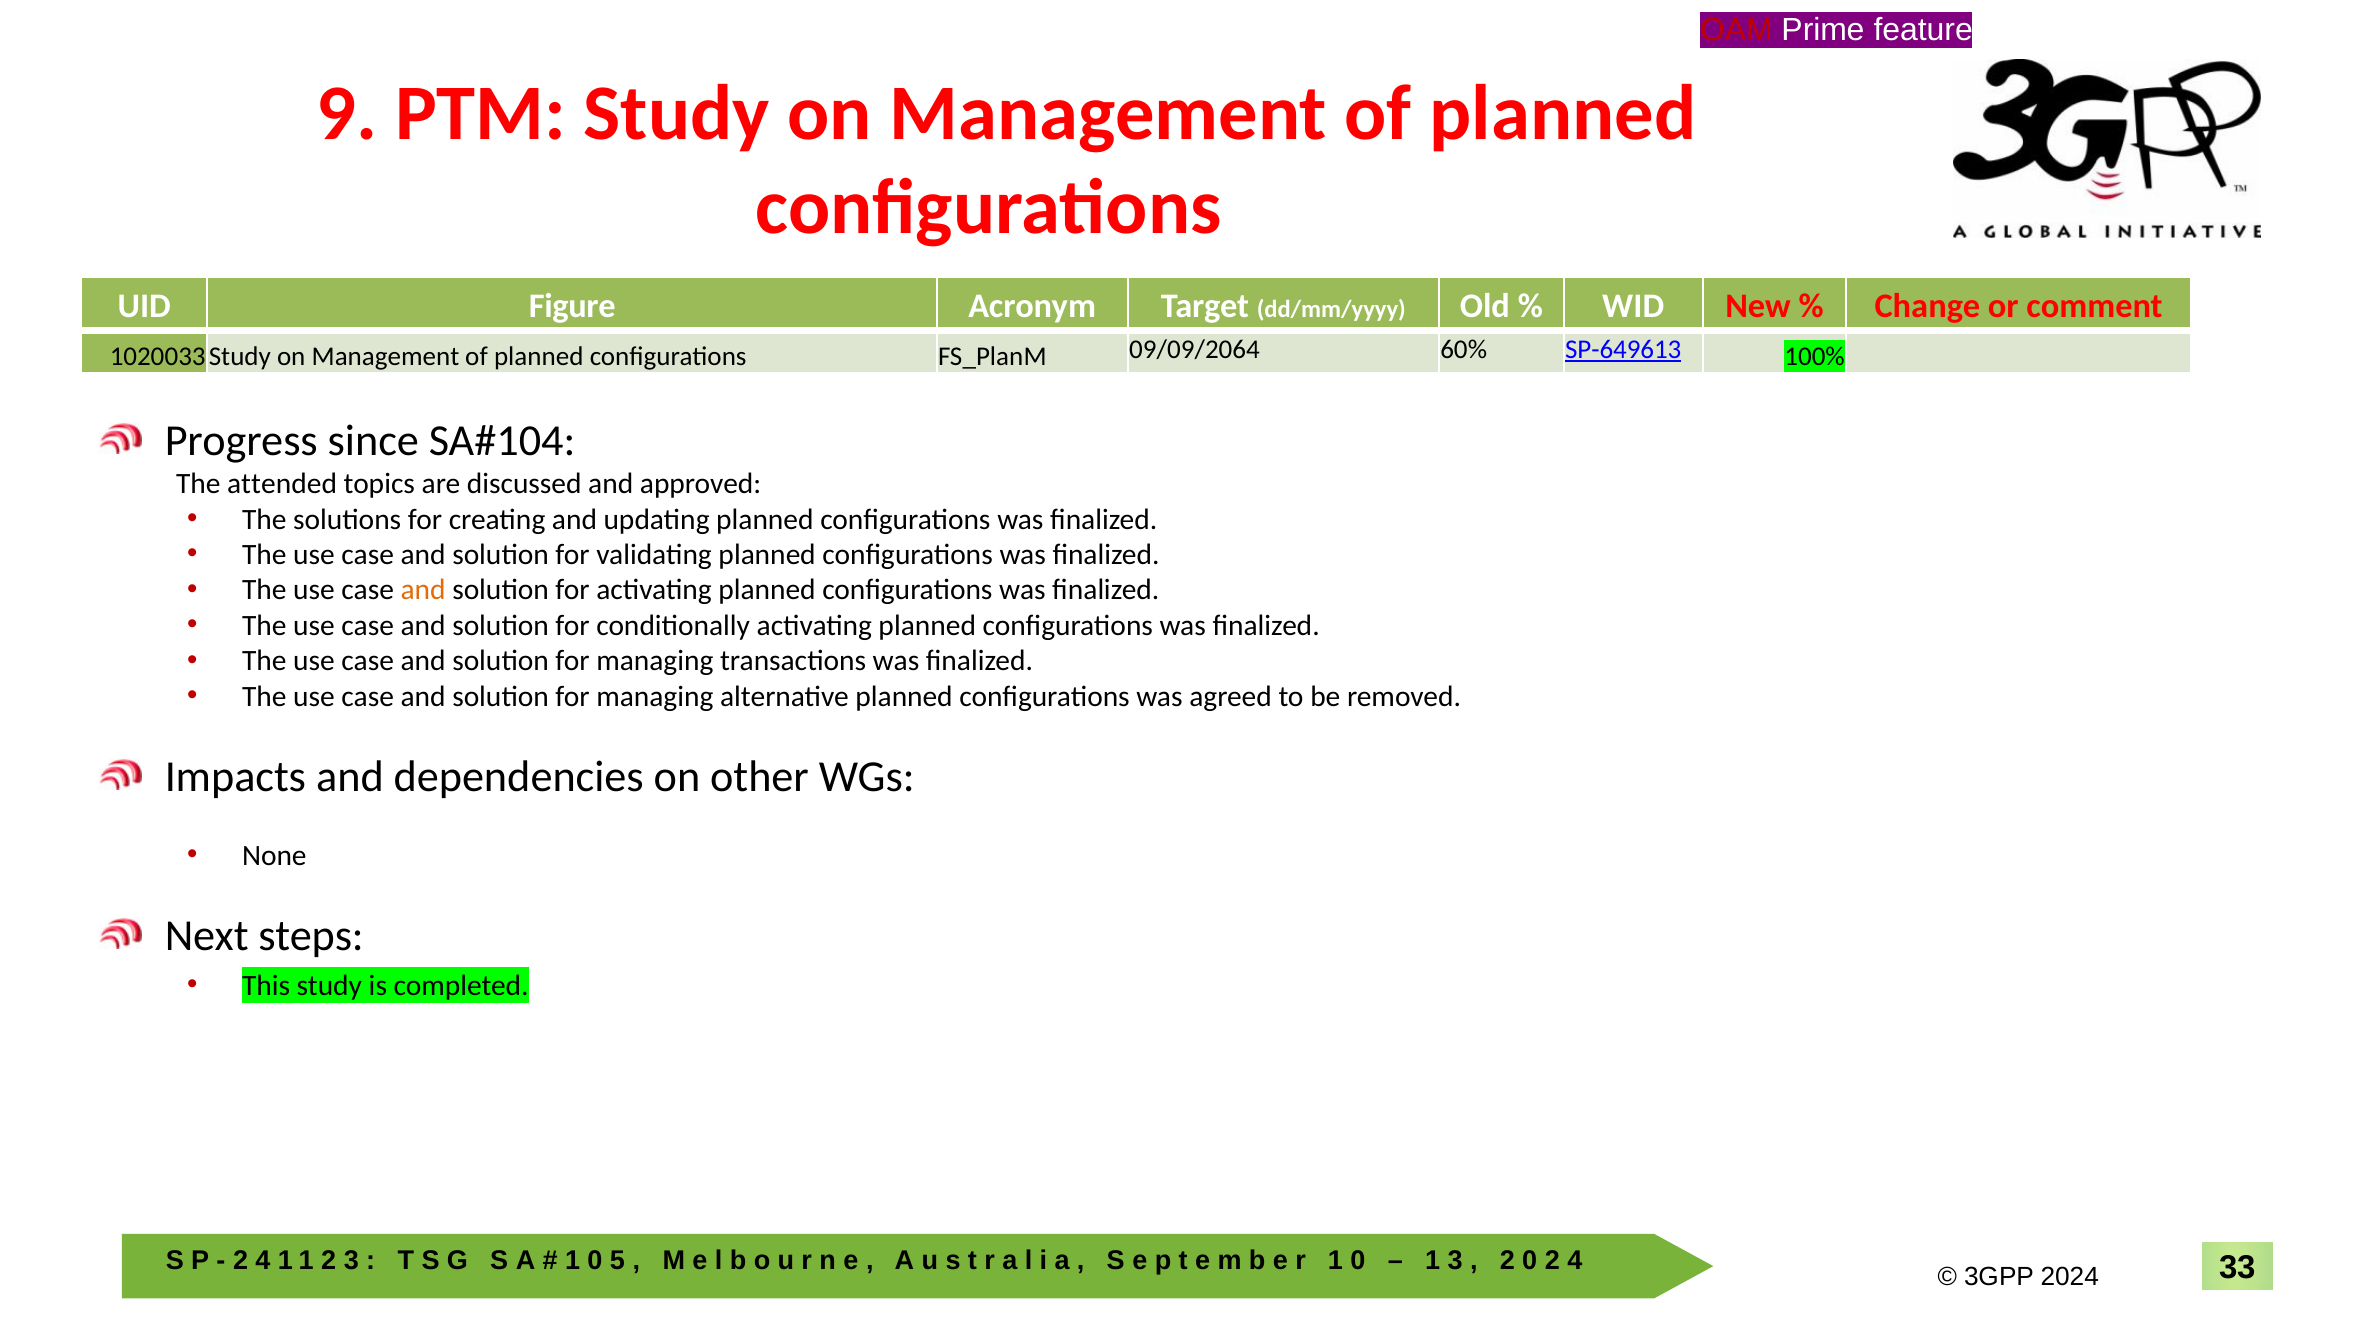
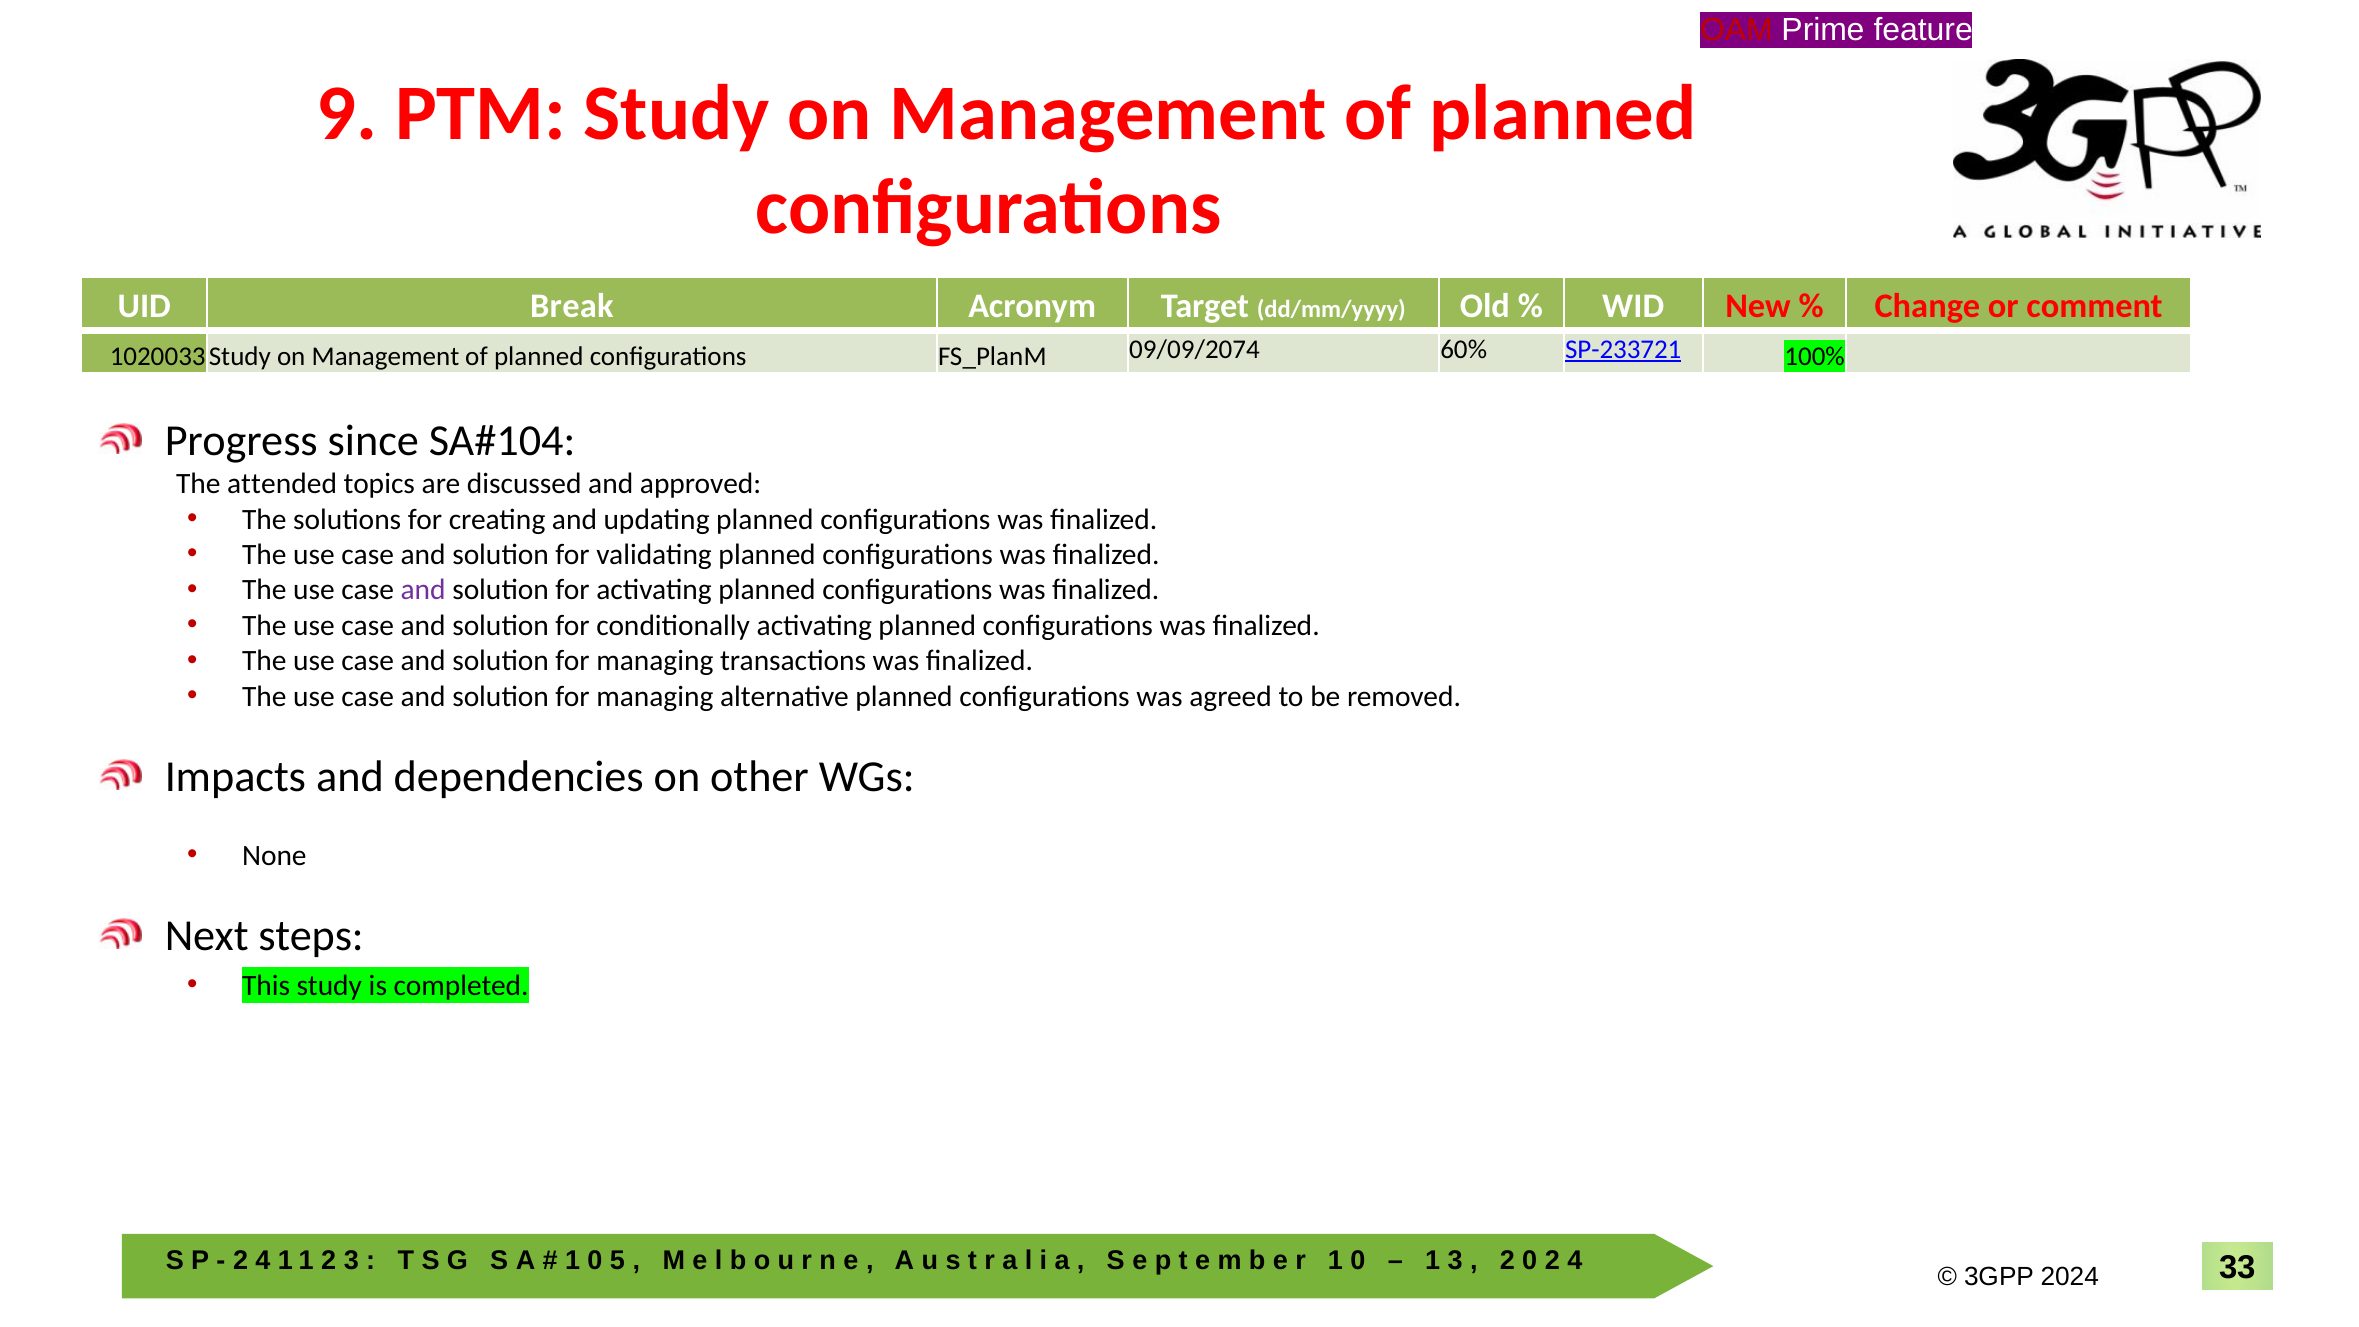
Figure: Figure -> Break (572, 306)
09/09/2064: 09/09/2064 -> 09/09/2074 (1195, 349)
SP-649613: SP-649613 -> SP-233721 (1623, 349)
and colour: orange -> purple (423, 590)
